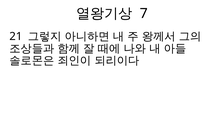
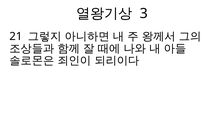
7: 7 -> 3 (144, 13)
